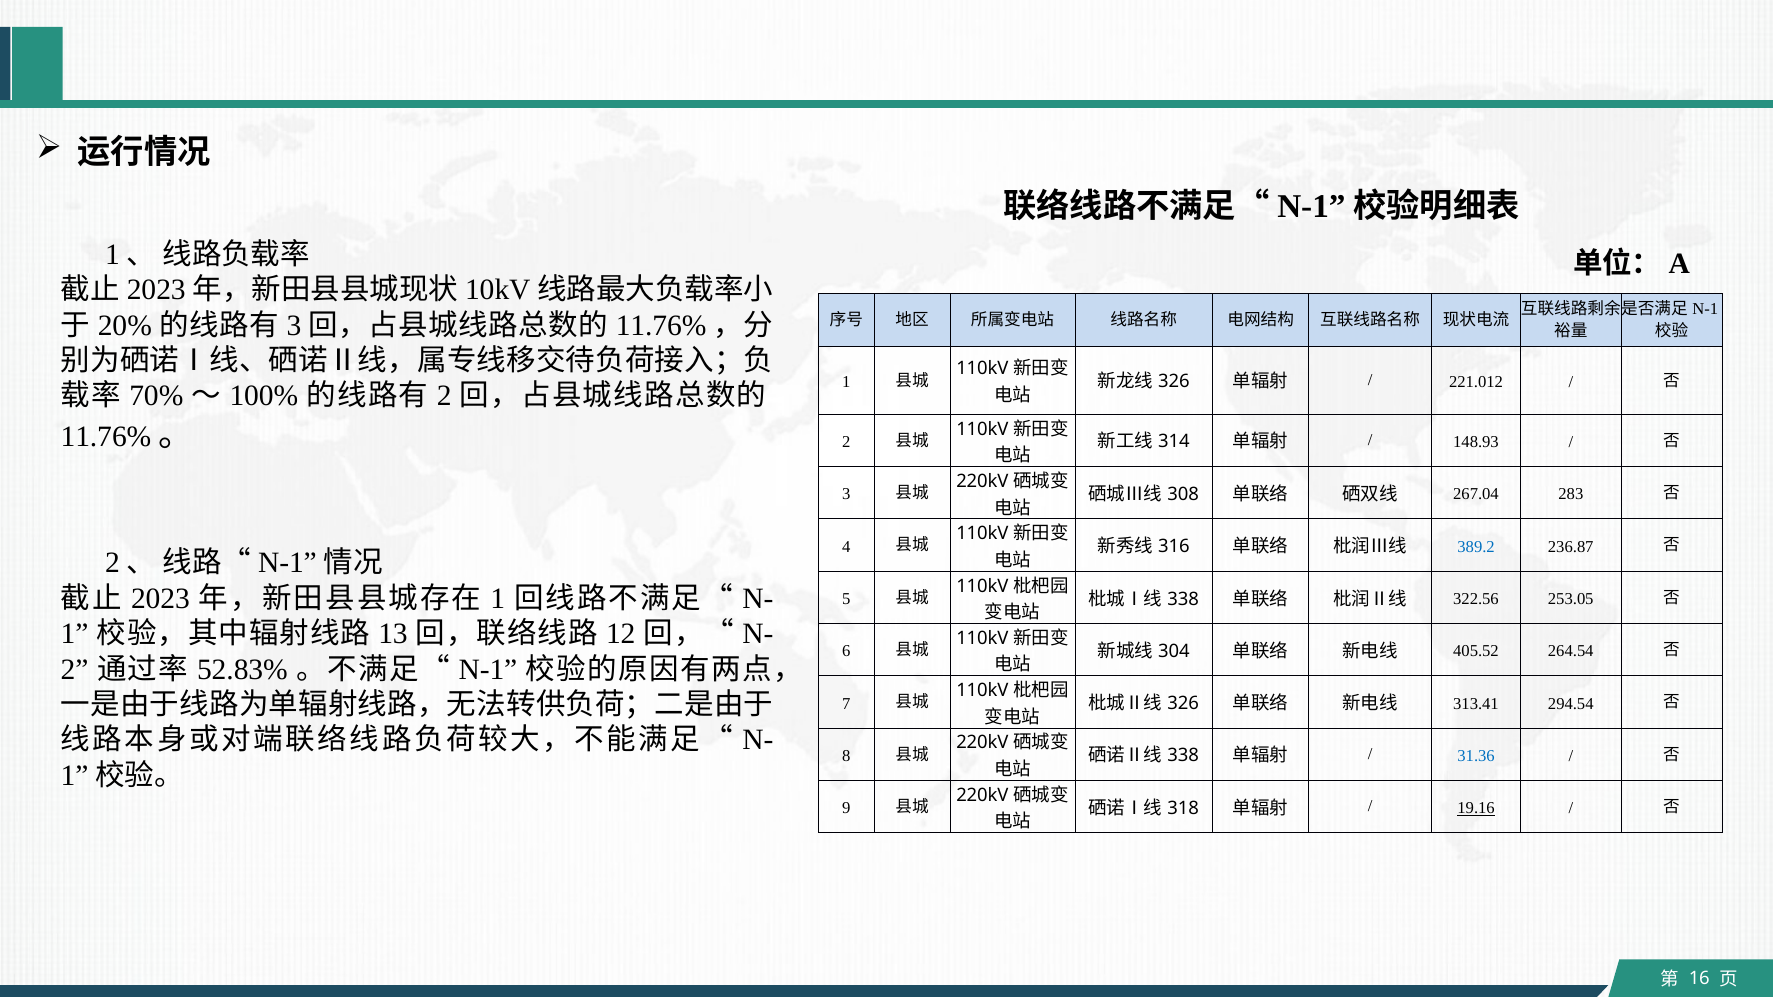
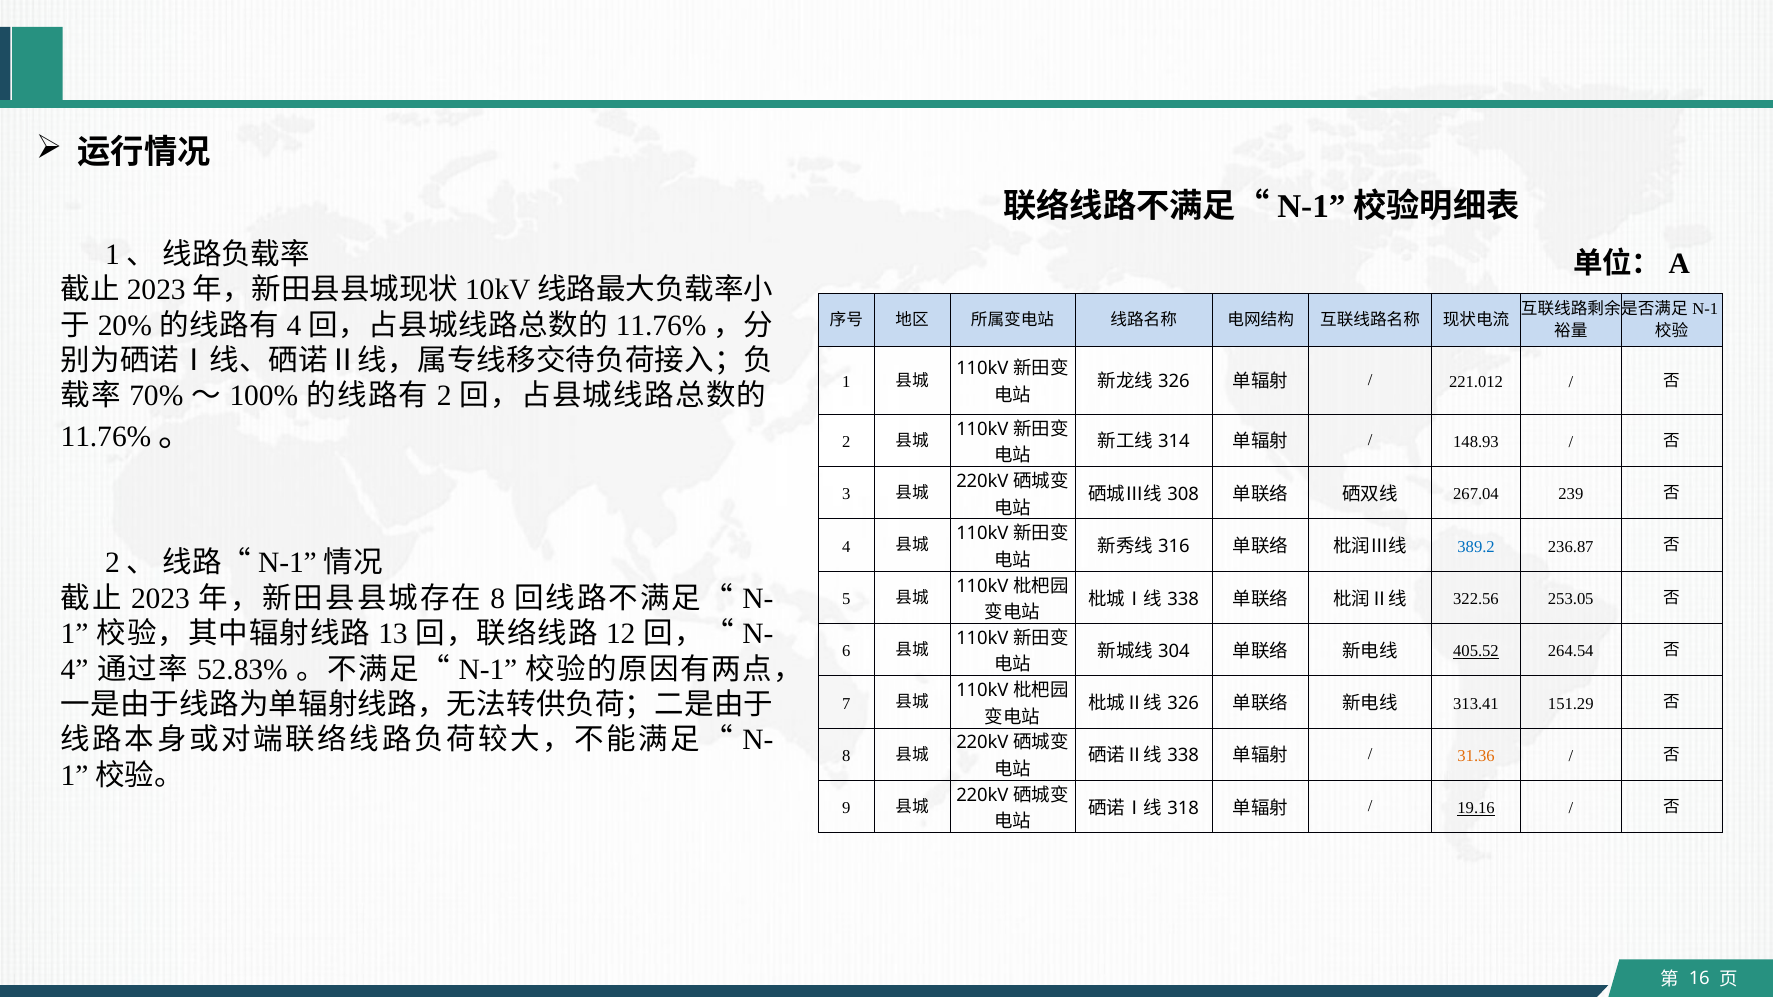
3: 3 -> 4 (294, 325)
283: 283 -> 239 (1571, 495)
1: 1 -> 8 (498, 599)
405.52 underline: none -> present (1476, 652)
2: 2 -> 4 (75, 669)
294.54: 294.54 -> 151.29 (1571, 704)
31.36 colour: blue -> orange (1476, 756)
